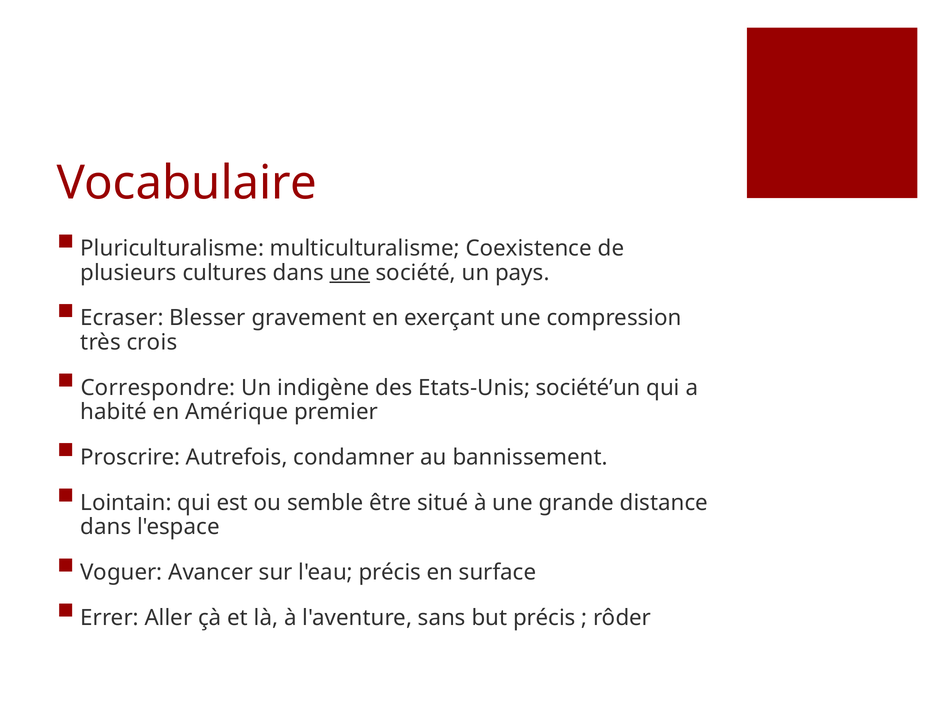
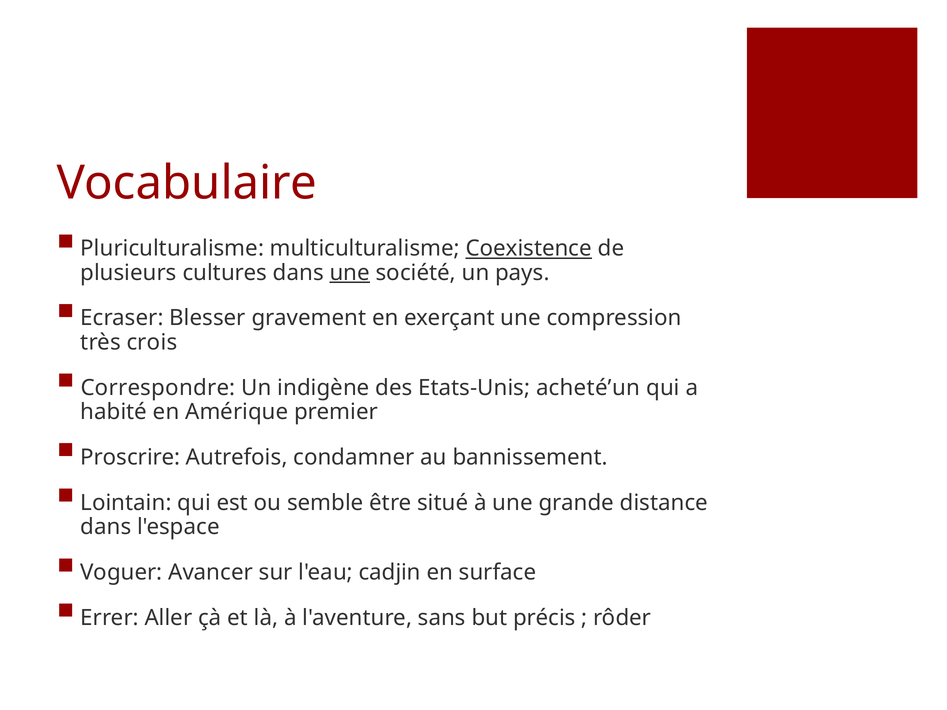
Coexistence underline: none -> present (529, 249)
société’un: société’un -> acheté’un (588, 388)
l'eau précis: précis -> cadjin (390, 572)
